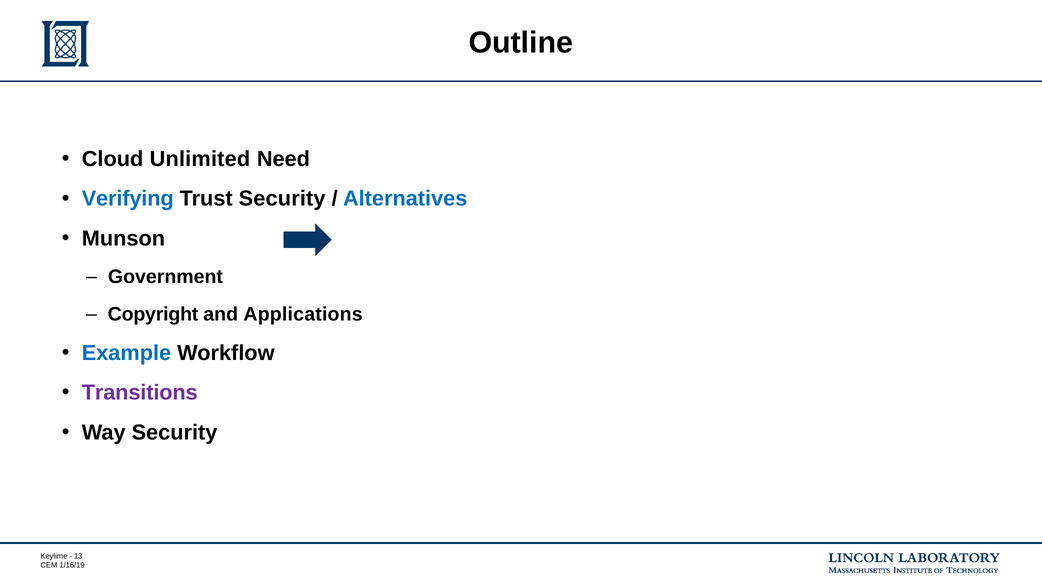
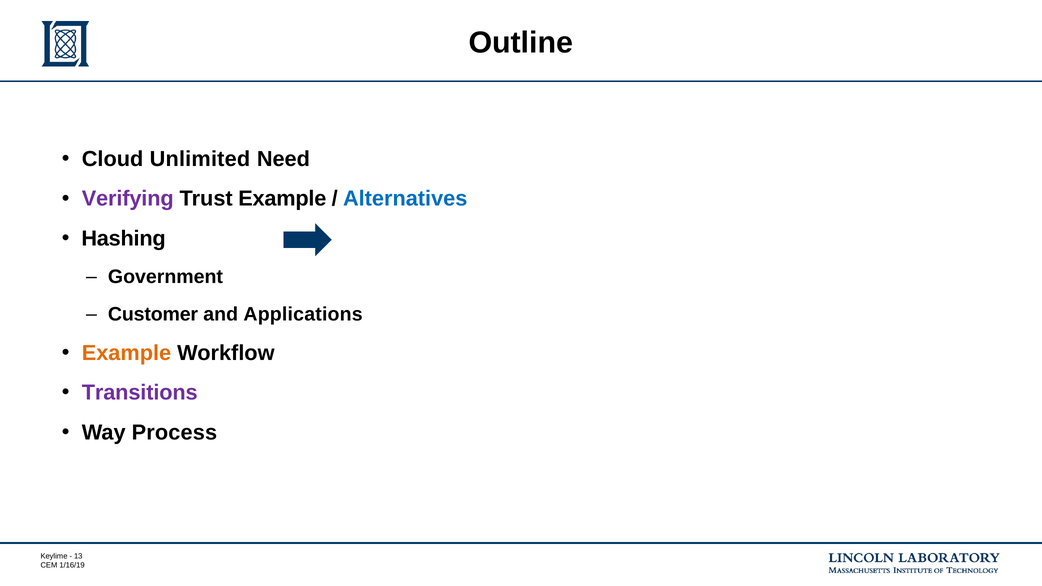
Verifying colour: blue -> purple (128, 199)
Trust Security: Security -> Example (282, 199)
Munson: Munson -> Hashing (124, 239)
Copyright: Copyright -> Customer (153, 315)
Example colour: blue -> orange (126, 353)
Way Security: Security -> Process (174, 433)
